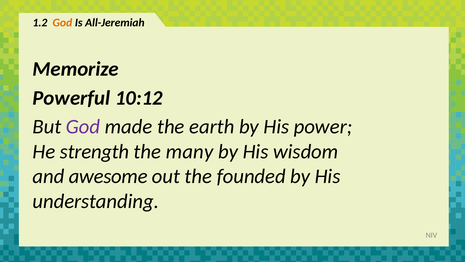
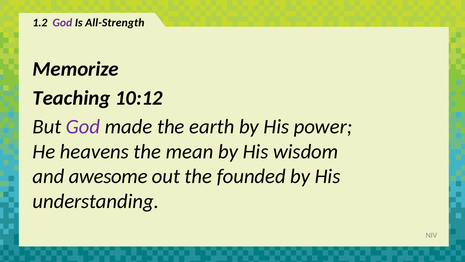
God colour: orange -> purple (62, 23)
All-Jeremiah: All-Jeremiah -> All-Strength (115, 23)
Powerful: Powerful -> Teaching (71, 98)
strength: strength -> heavens (94, 152)
many: many -> mean (190, 152)
